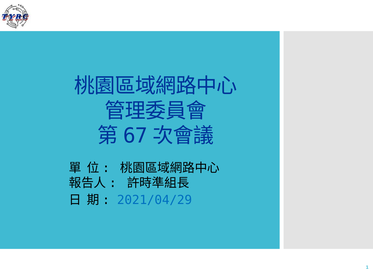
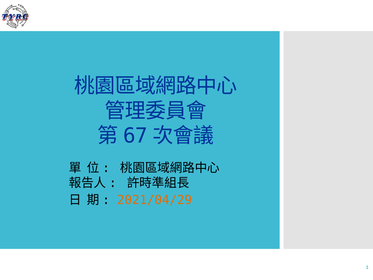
2021/04/29 colour: blue -> orange (155, 200)
